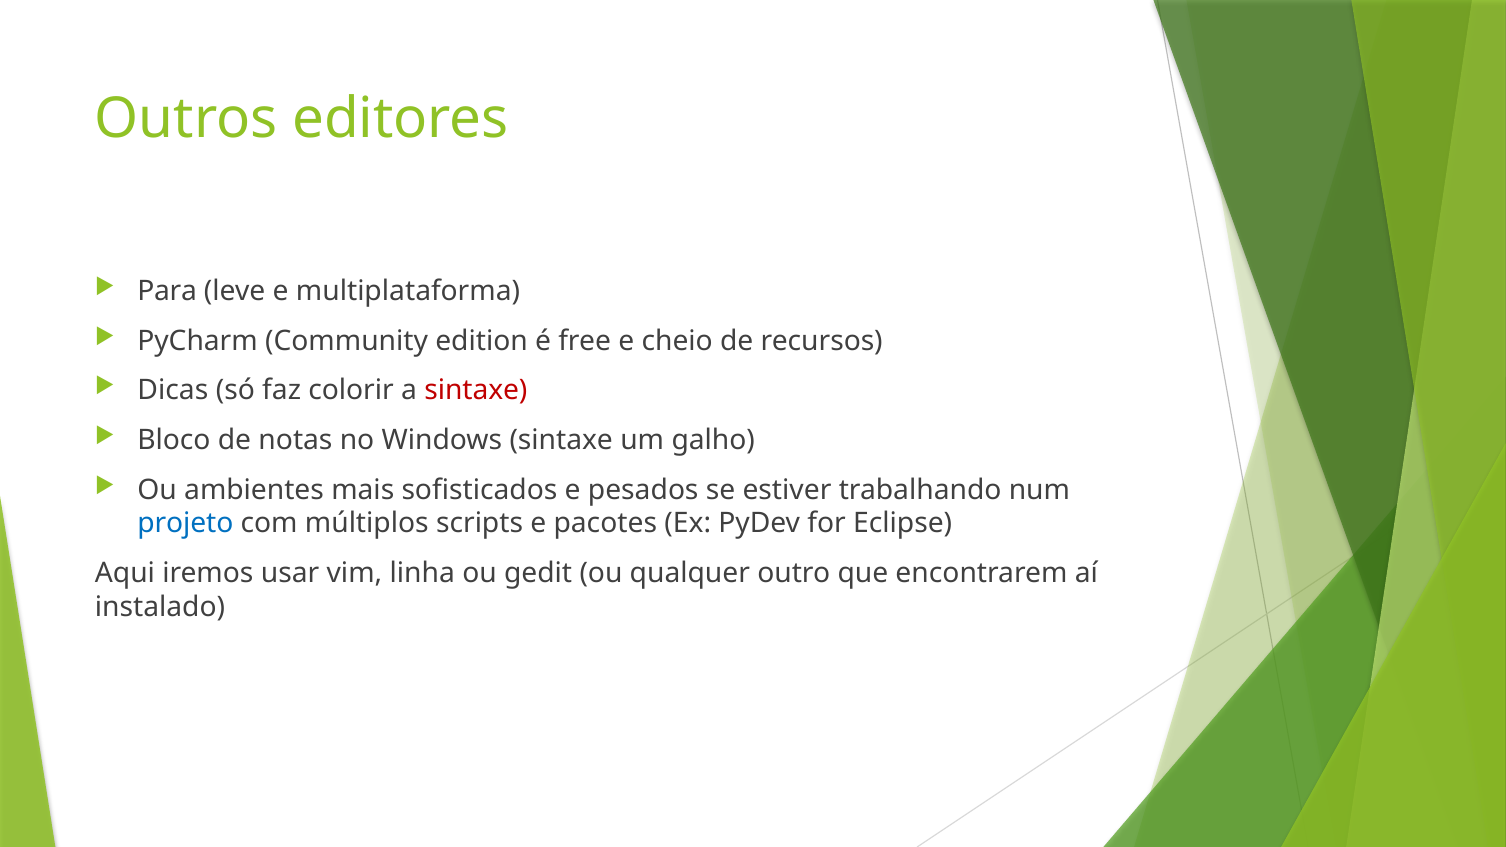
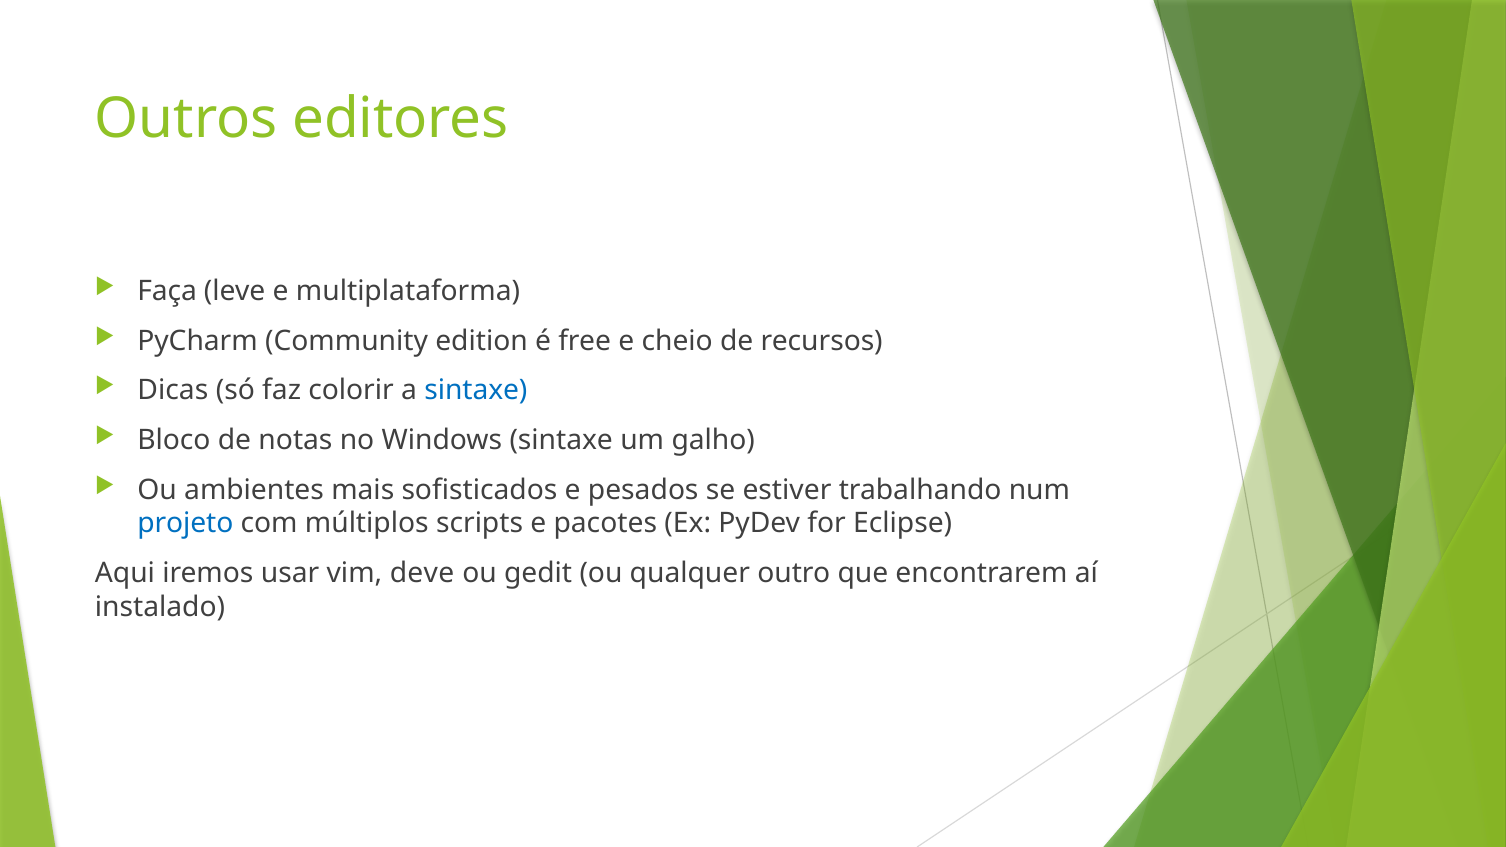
Para: Para -> Faça (167, 291)
sintaxe colour: red -> blue (476, 391)
linha: linha -> deve (422, 573)
